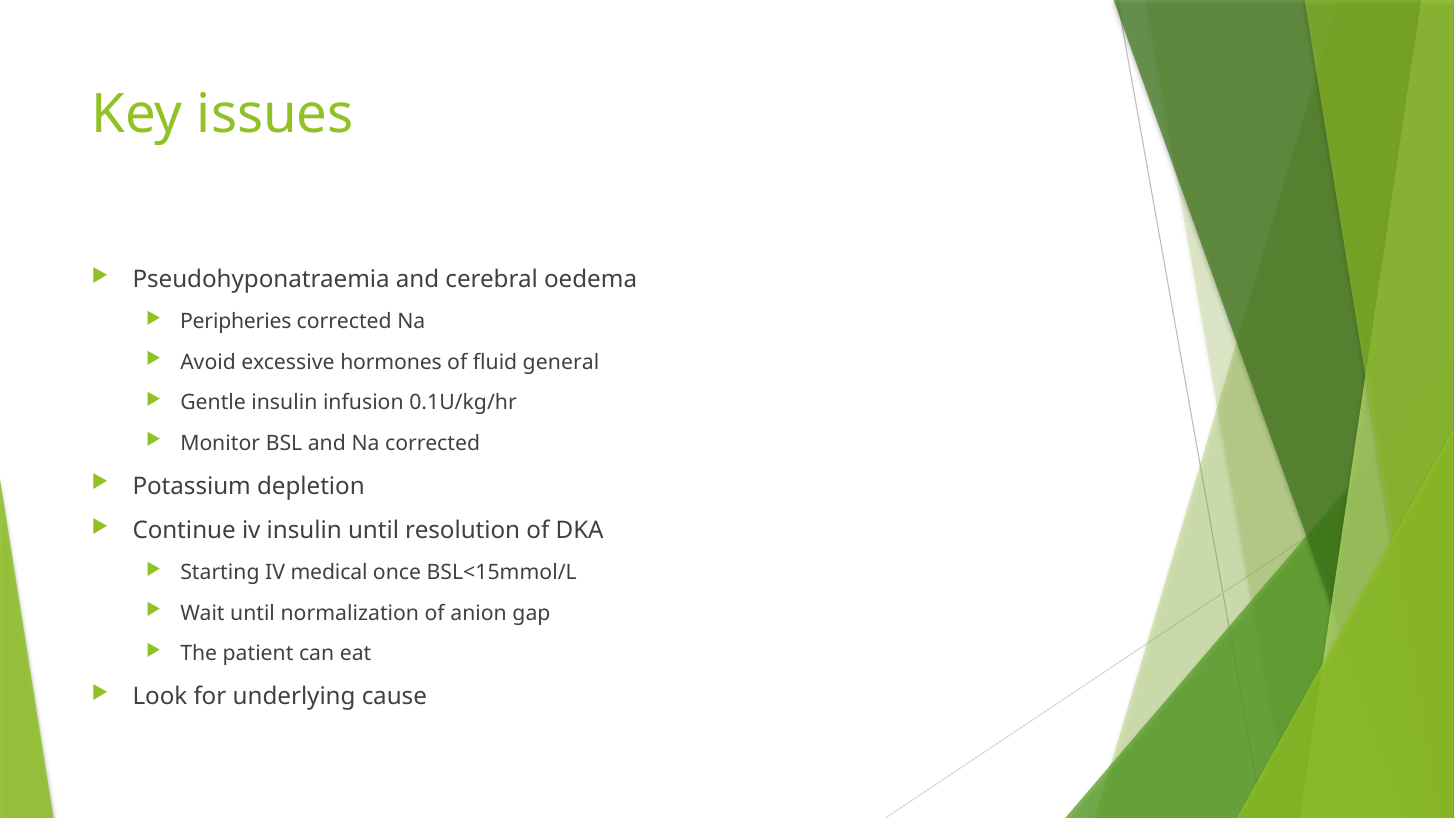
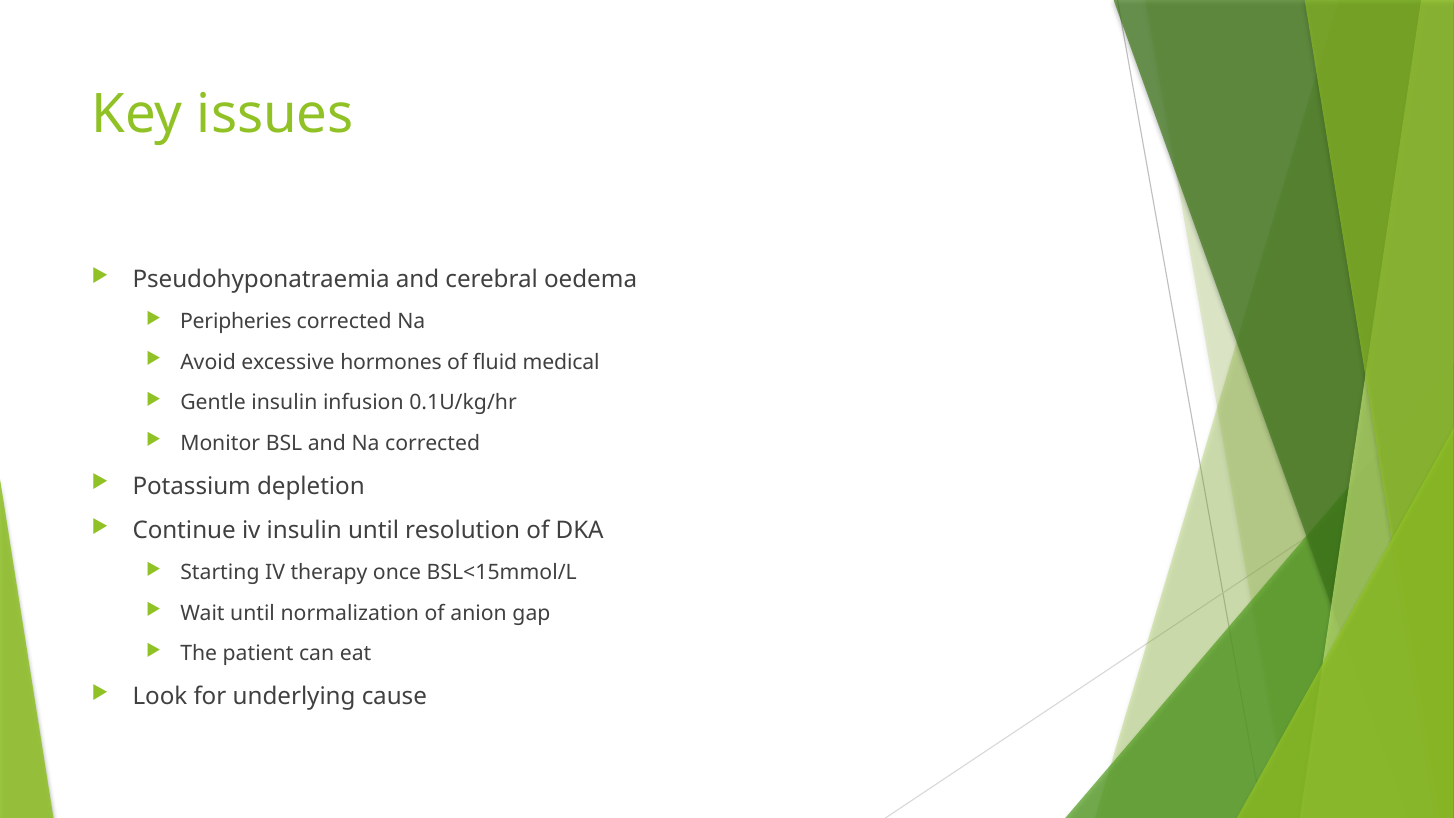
general: general -> medical (561, 362)
medical: medical -> therapy (329, 572)
